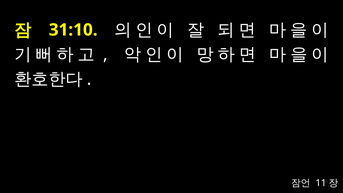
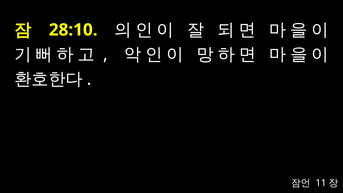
31:10: 31:10 -> 28:10 (73, 30)
